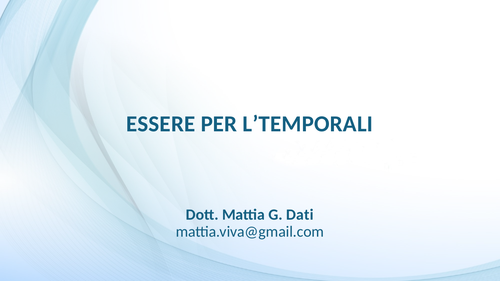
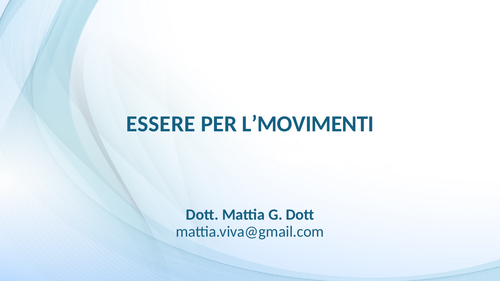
L’TEMPORALI: L’TEMPORALI -> L’MOVIMENTI (308, 124)
G Dati: Dati -> Dott (300, 215)
